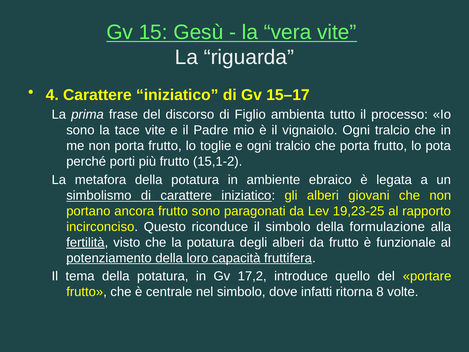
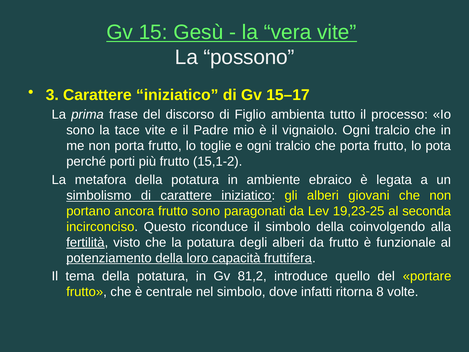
riguarda: riguarda -> possono (249, 57)
4: 4 -> 3 (52, 95)
rapporto: rapporto -> seconda (427, 211)
formulazione: formulazione -> coinvolgendo (387, 227)
17,2: 17,2 -> 81,2 (252, 276)
